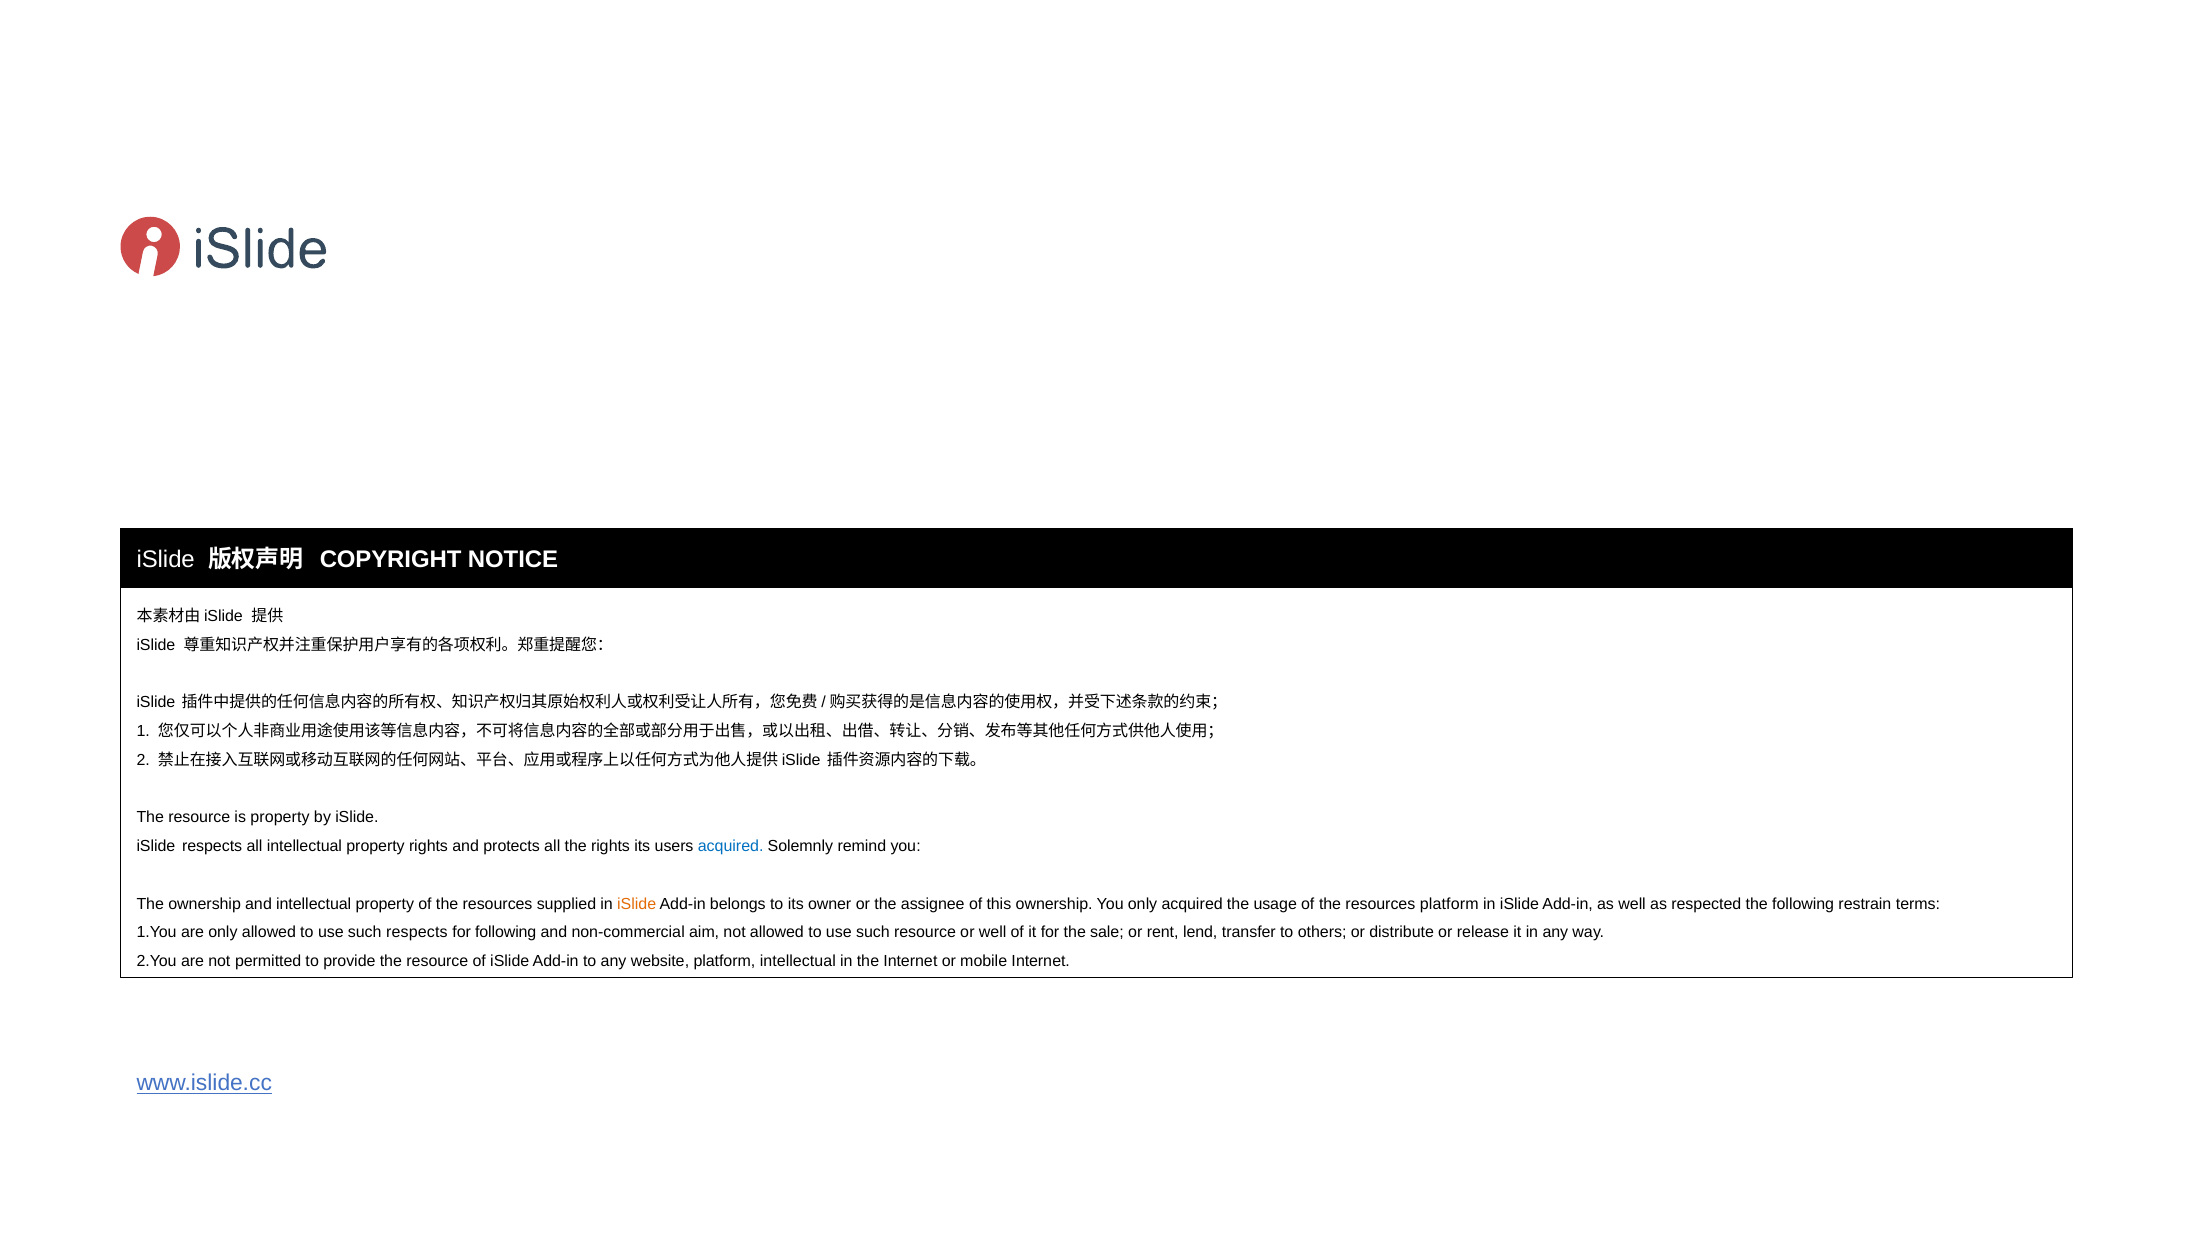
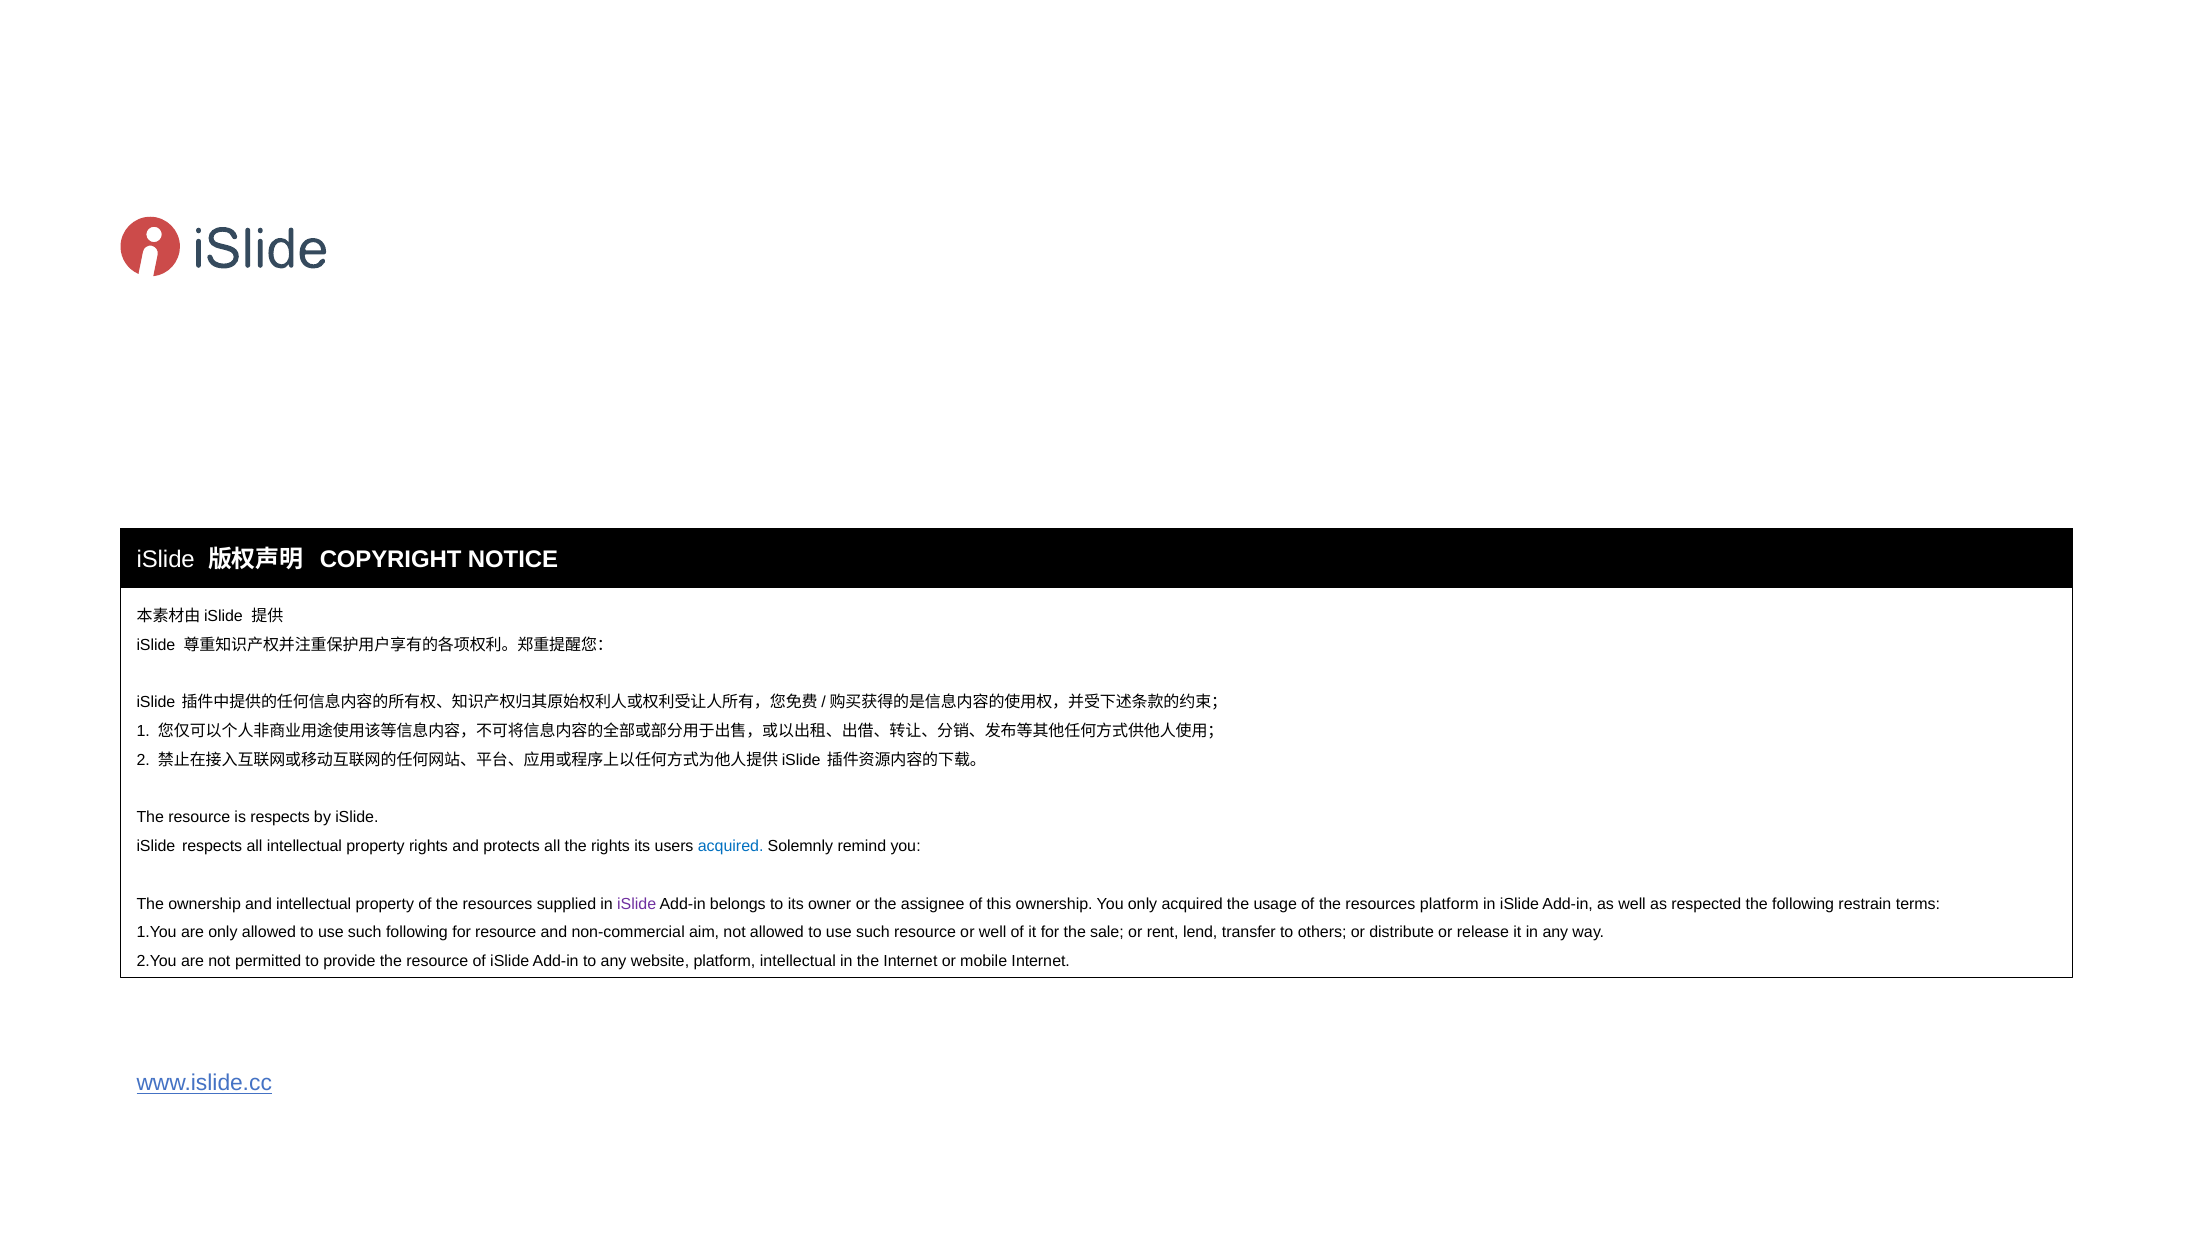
is property: property -> respects (280, 817)
iSlide colour: orange -> purple (637, 903)
such respects: respects -> following (417, 932)
for following: following -> resource (506, 932)
